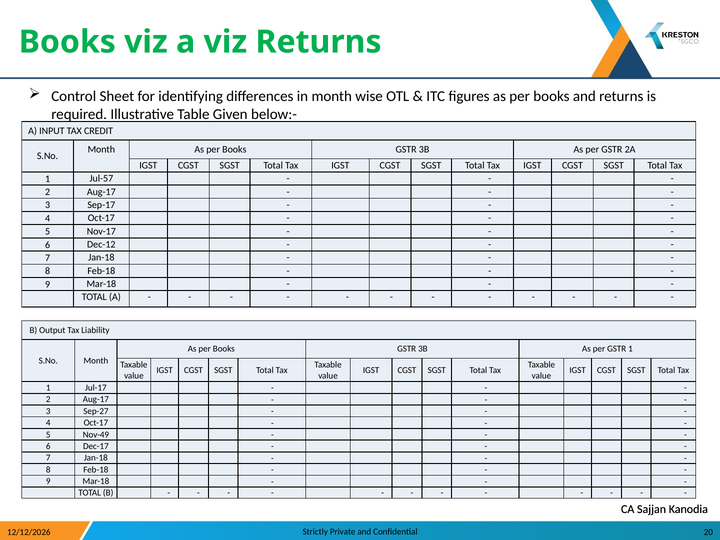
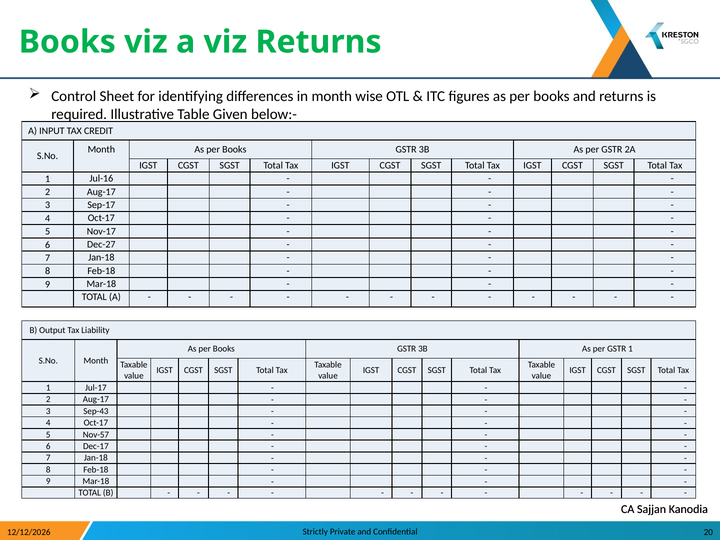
Jul-57: Jul-57 -> Jul-16 (101, 179)
Dec-12: Dec-12 -> Dec-27 (101, 244)
Sep-27: Sep-27 -> Sep-43 (96, 411)
Nov-49: Nov-49 -> Nov-57 (96, 435)
